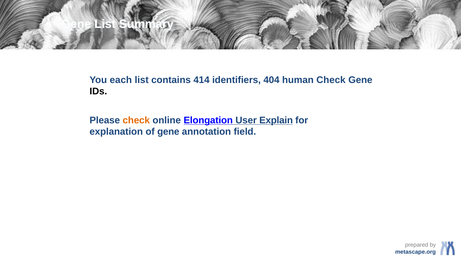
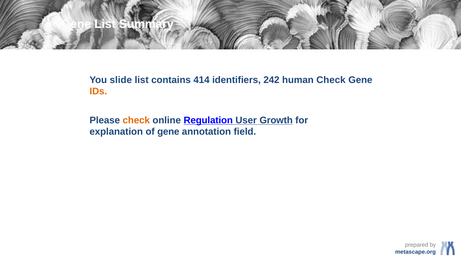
each: each -> slide (121, 80)
404: 404 -> 242 (271, 80)
IDs colour: black -> orange (98, 92)
Elongation: Elongation -> Regulation (208, 120)
Explain: Explain -> Growth (276, 120)
